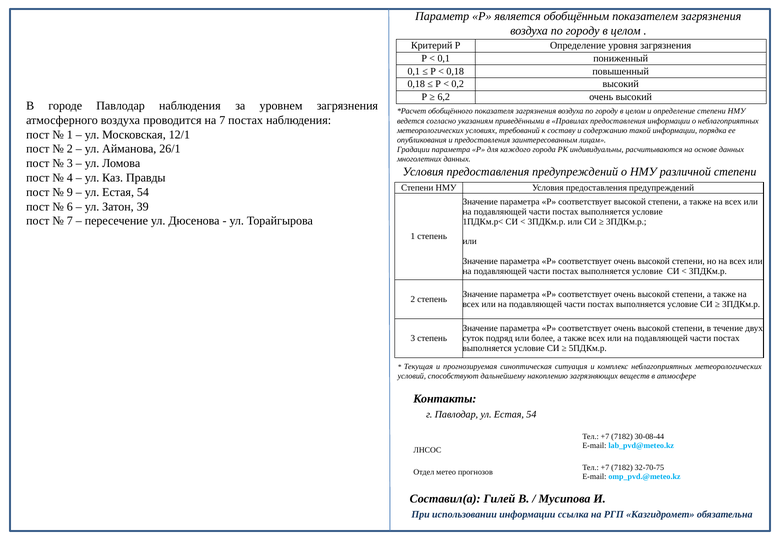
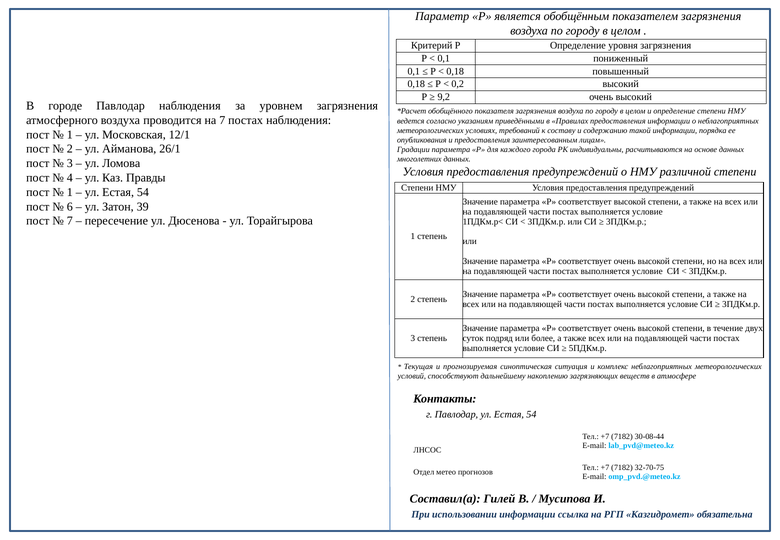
6,2: 6,2 -> 9,2 (444, 97)
9: 9 -> 1 (70, 192)
